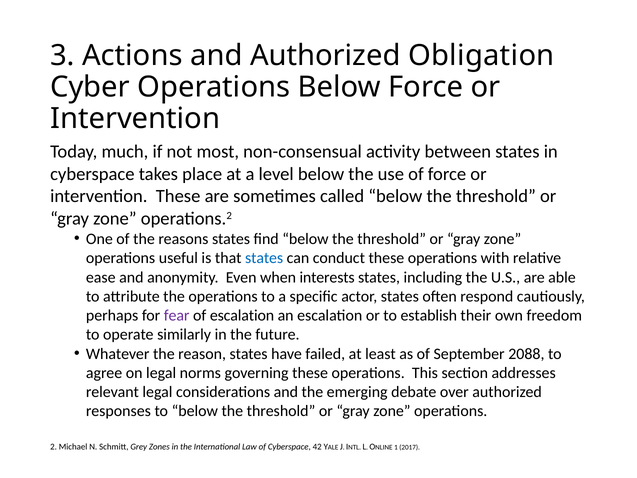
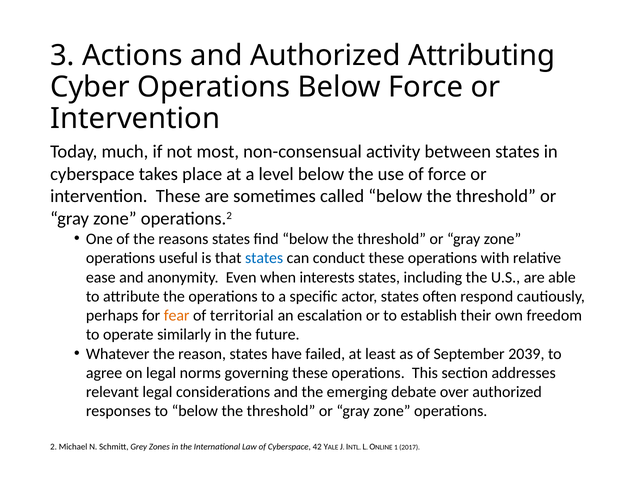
Obligation: Obligation -> Attributing (482, 56)
fear colour: purple -> orange (177, 315)
of escalation: escalation -> territorial (242, 315)
2088: 2088 -> 2039 (526, 354)
